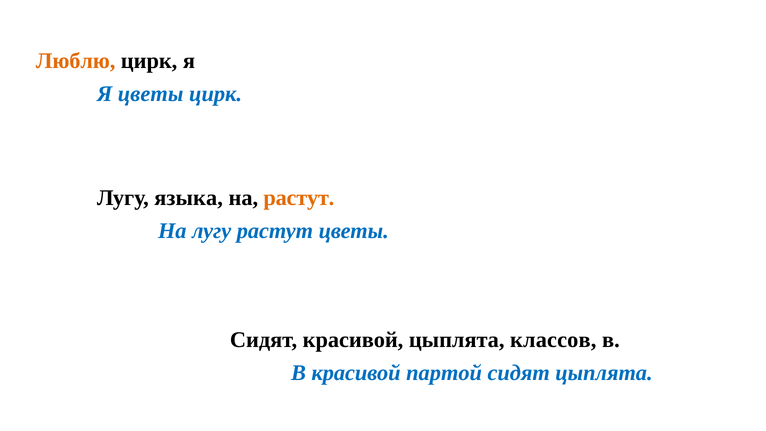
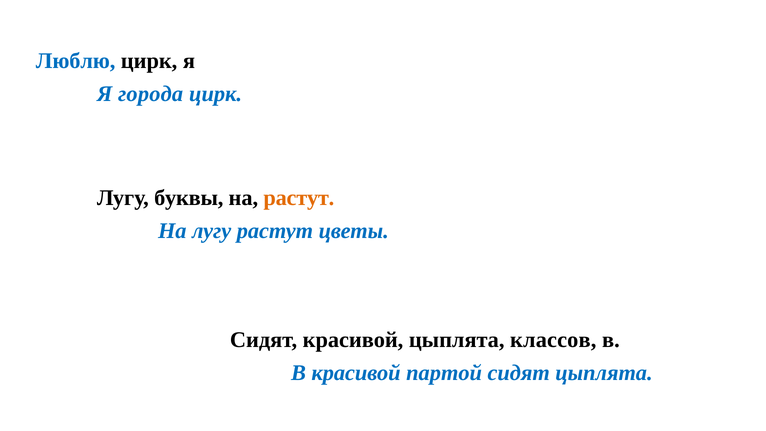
Люблю colour: orange -> blue (76, 61)
Я цветы: цветы -> города (151, 94)
языка: языка -> буквы (189, 198)
